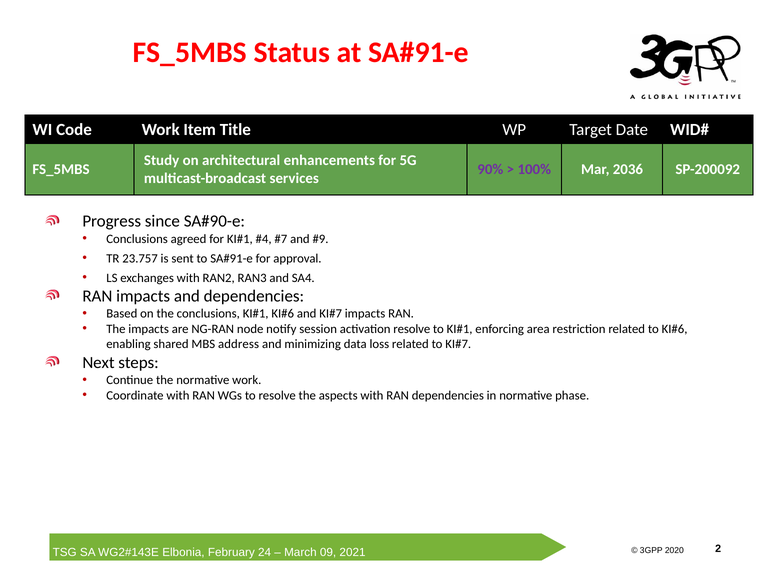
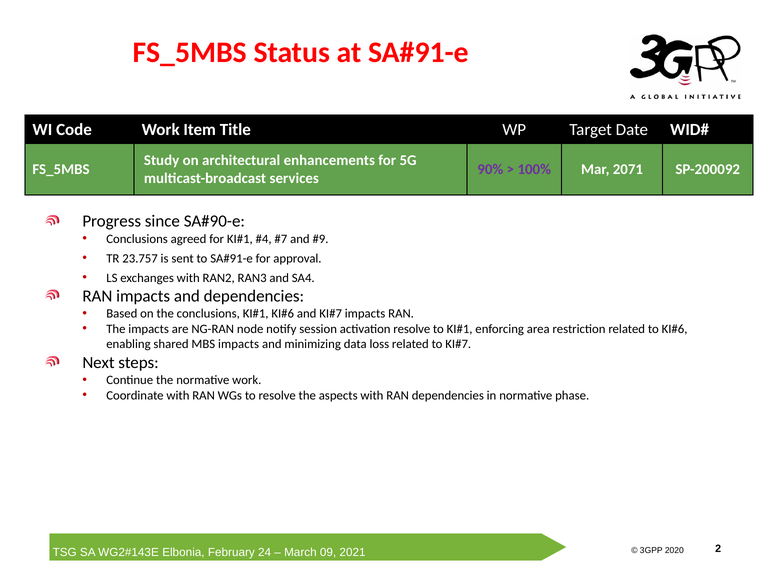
2036: 2036 -> 2071 (628, 170)
MBS address: address -> impacts (239, 345)
